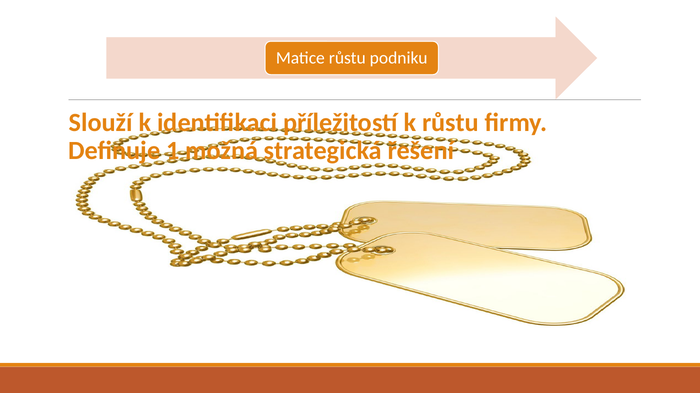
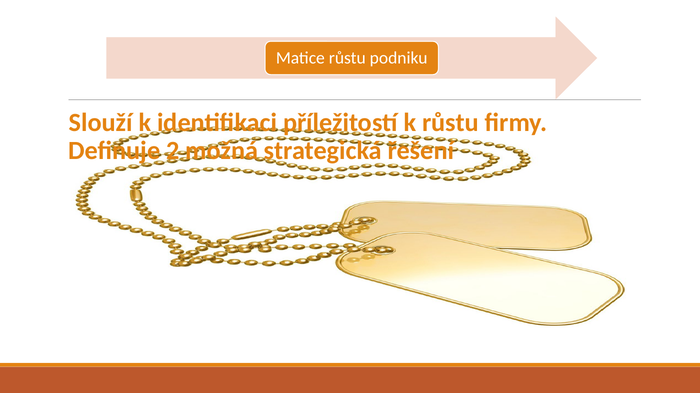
1: 1 -> 2 (173, 151)
